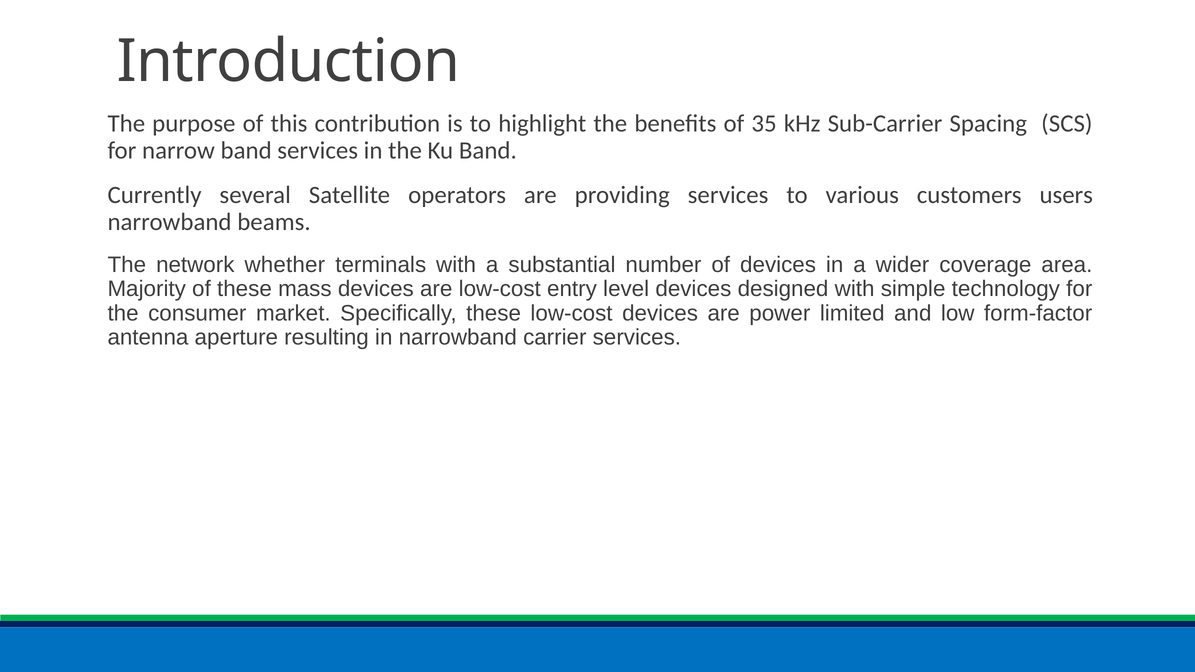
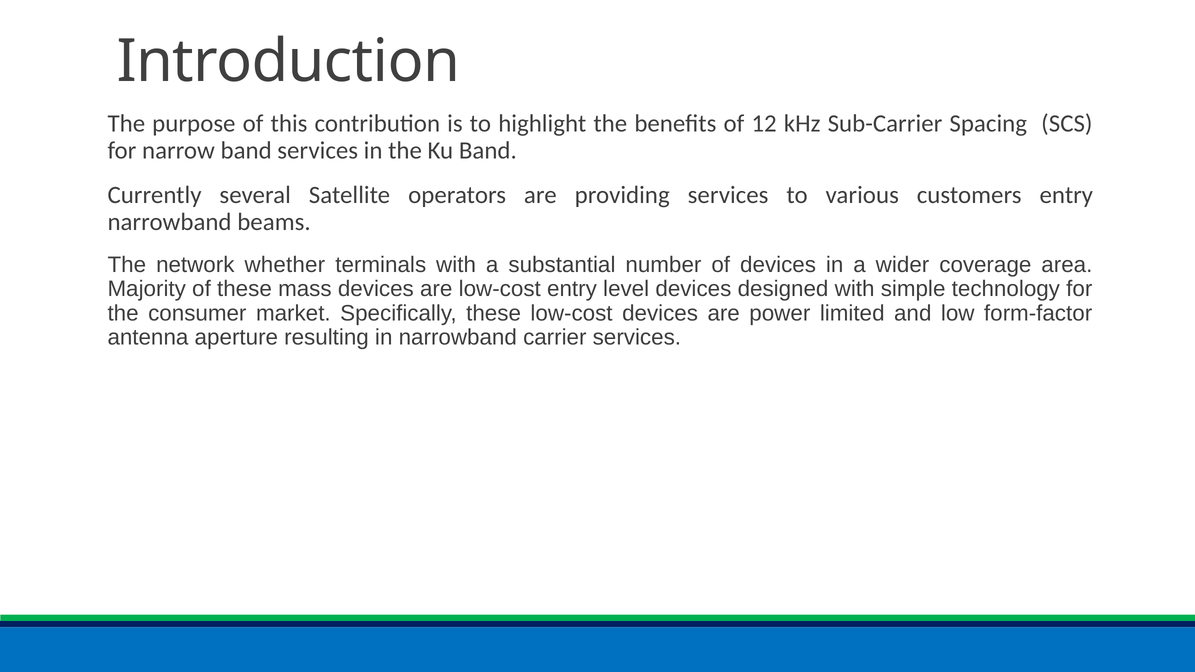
35: 35 -> 12 (764, 124)
customers users: users -> entry (1066, 195)
